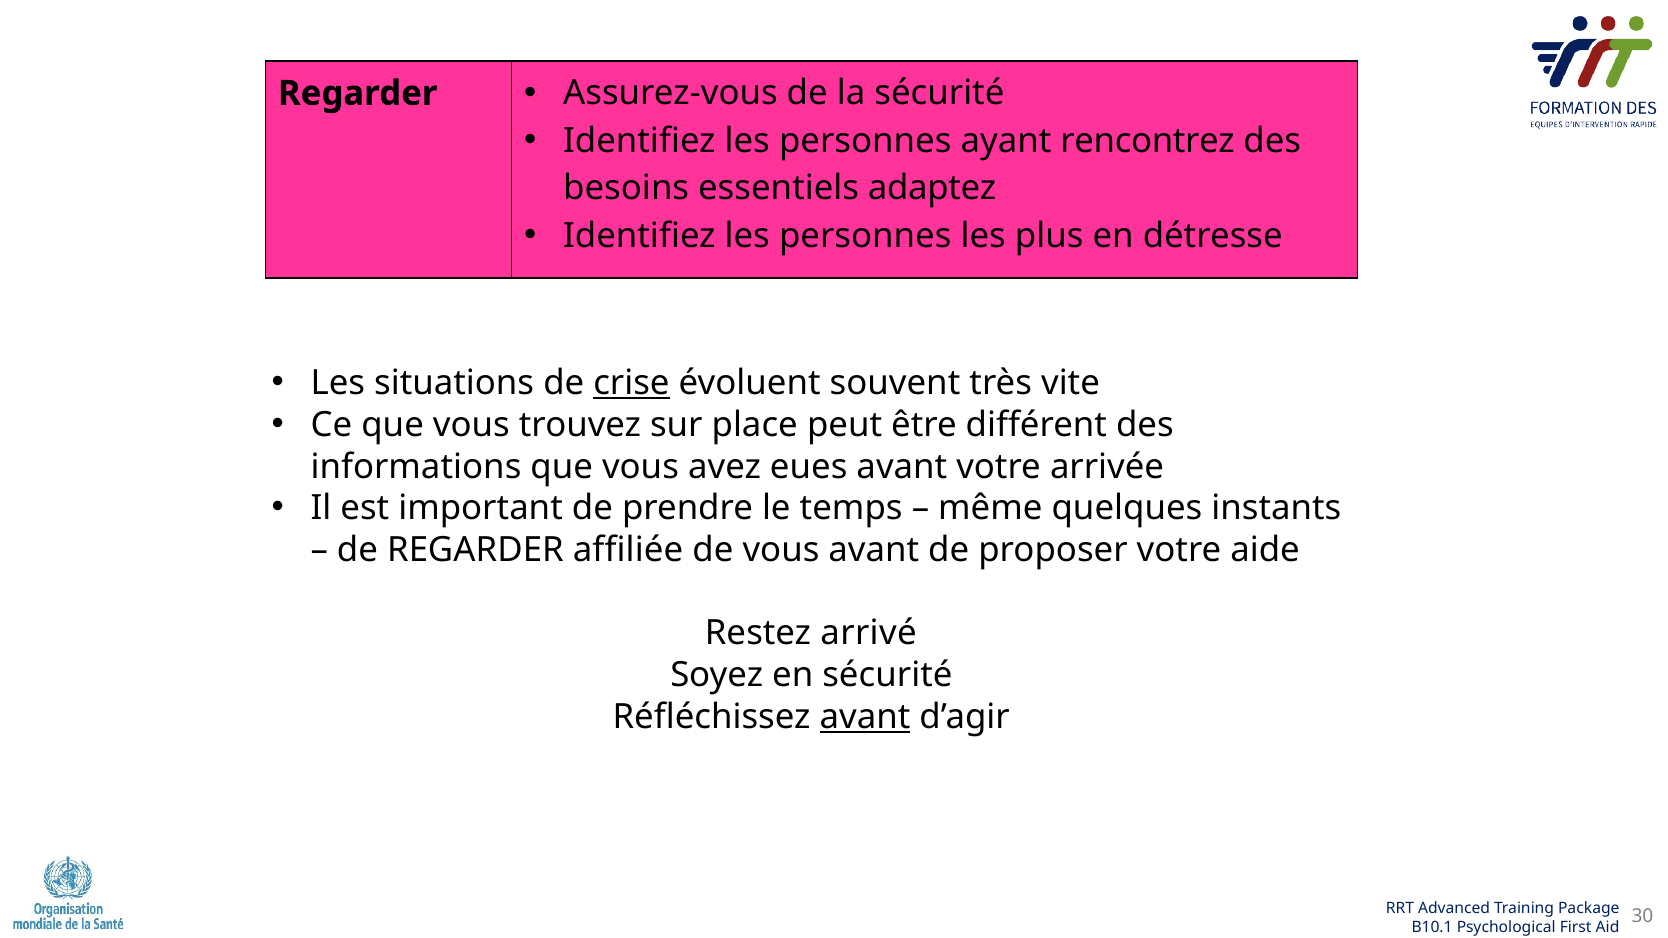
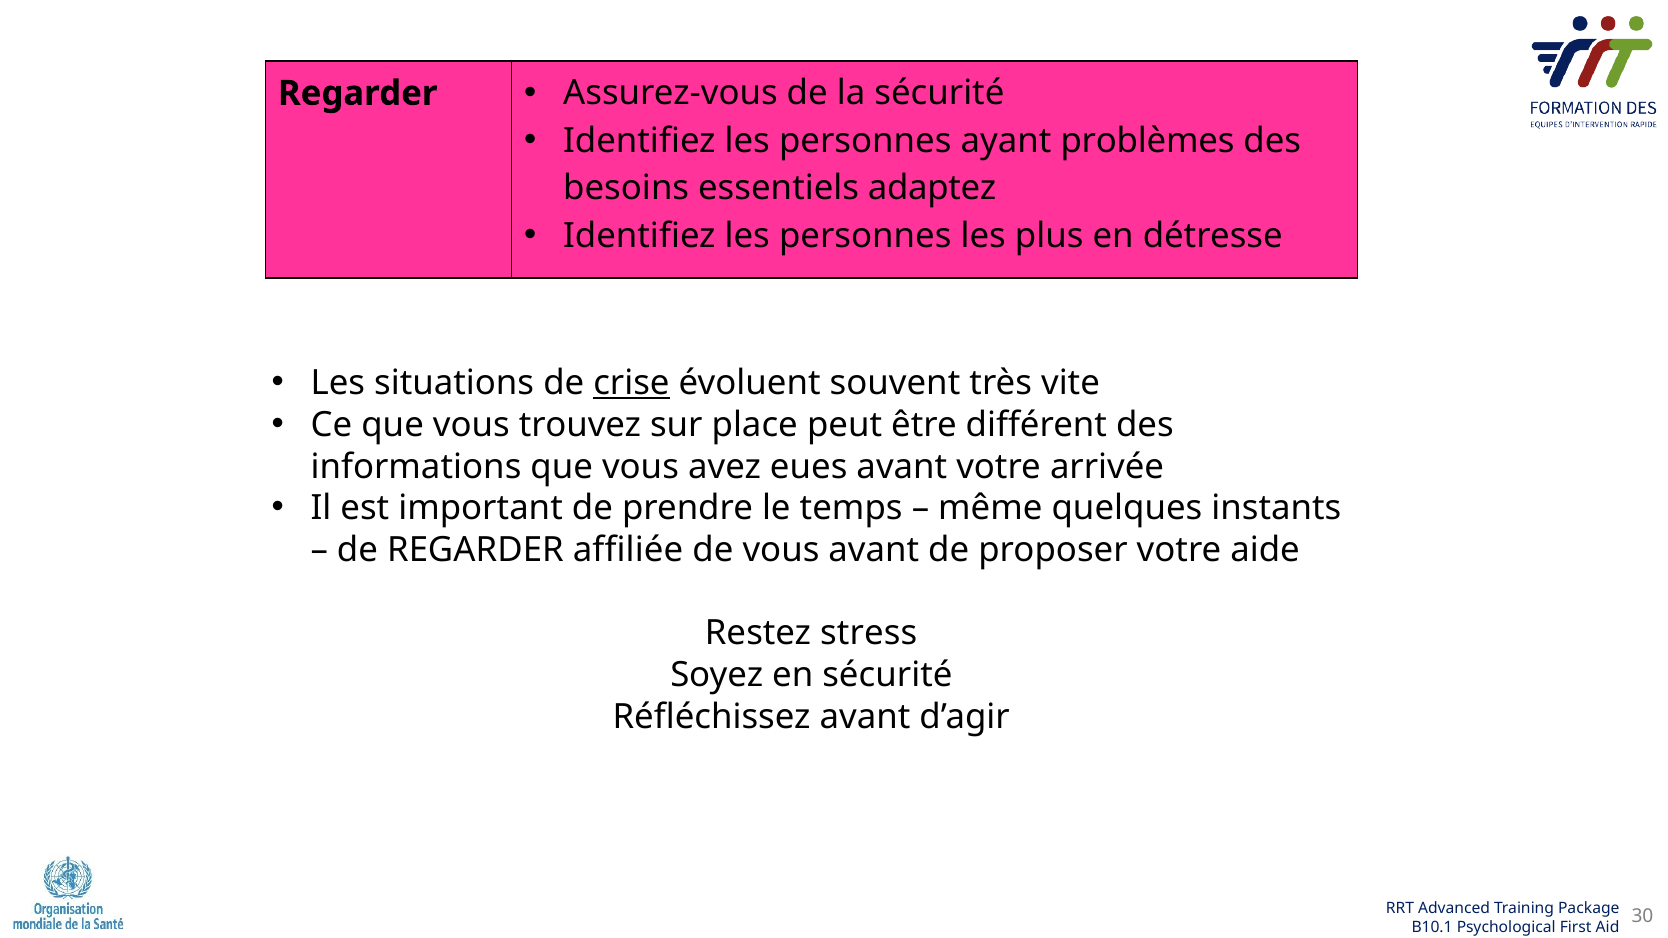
rencontrez: rencontrez -> problèmes (1147, 141)
arrivé: arrivé -> stress (869, 634)
avant underline: present -> none (865, 717)
